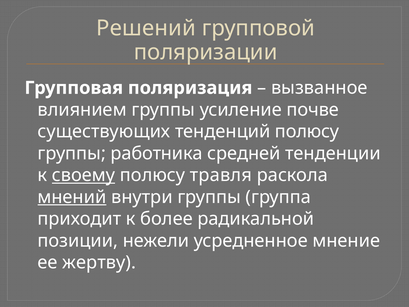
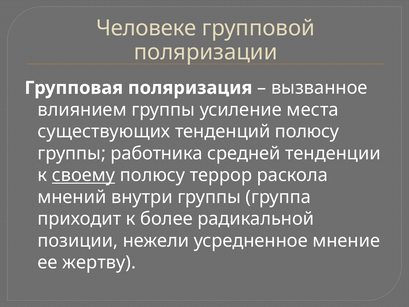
Решений: Решений -> Человеке (146, 28)
почве: почве -> места (313, 110)
травля: травля -> террор (221, 175)
мнений underline: present -> none (72, 197)
